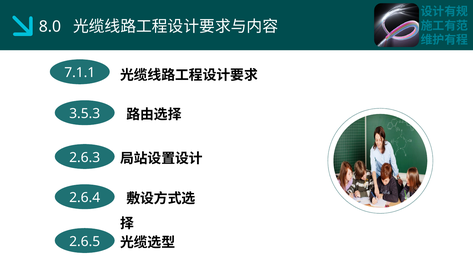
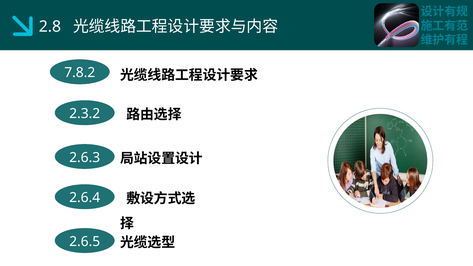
8.0: 8.0 -> 2.8 (50, 27)
7.1.1: 7.1.1 -> 7.8.2 (80, 73)
3.5.3: 3.5.3 -> 2.3.2 (85, 114)
